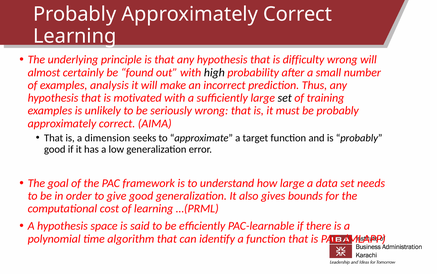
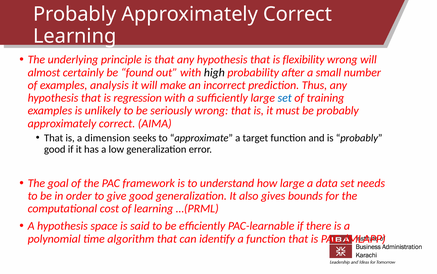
difficulty: difficulty -> flexibility (304, 60)
motivated: motivated -> regression (138, 98)
set colour: black -> blue (285, 98)
